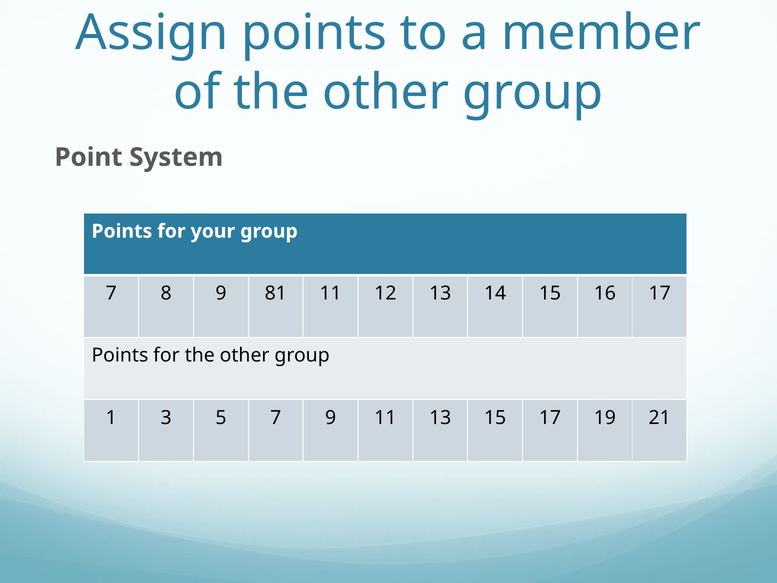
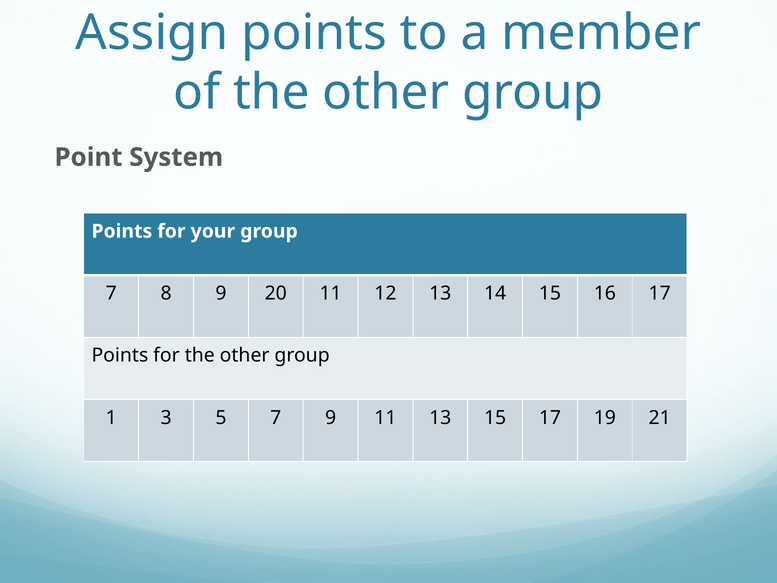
81: 81 -> 20 (276, 293)
